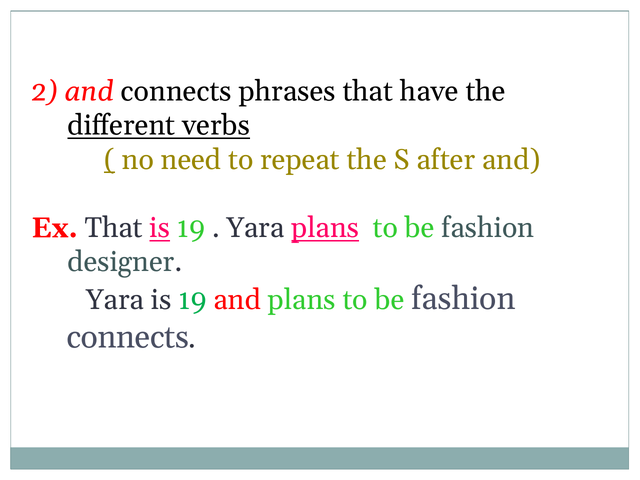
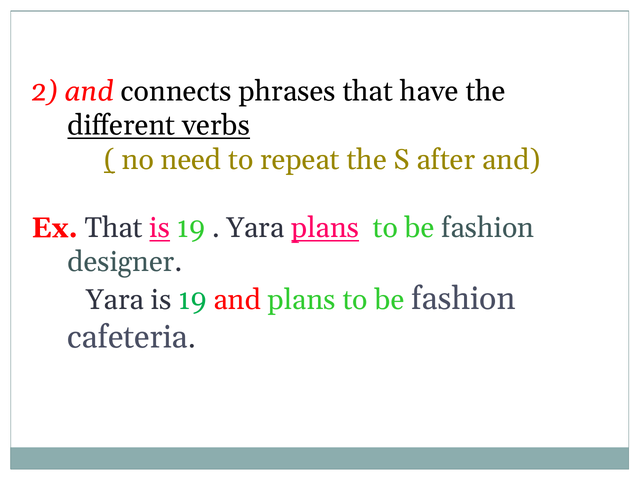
connects: connects -> cafeteria (128, 337)
